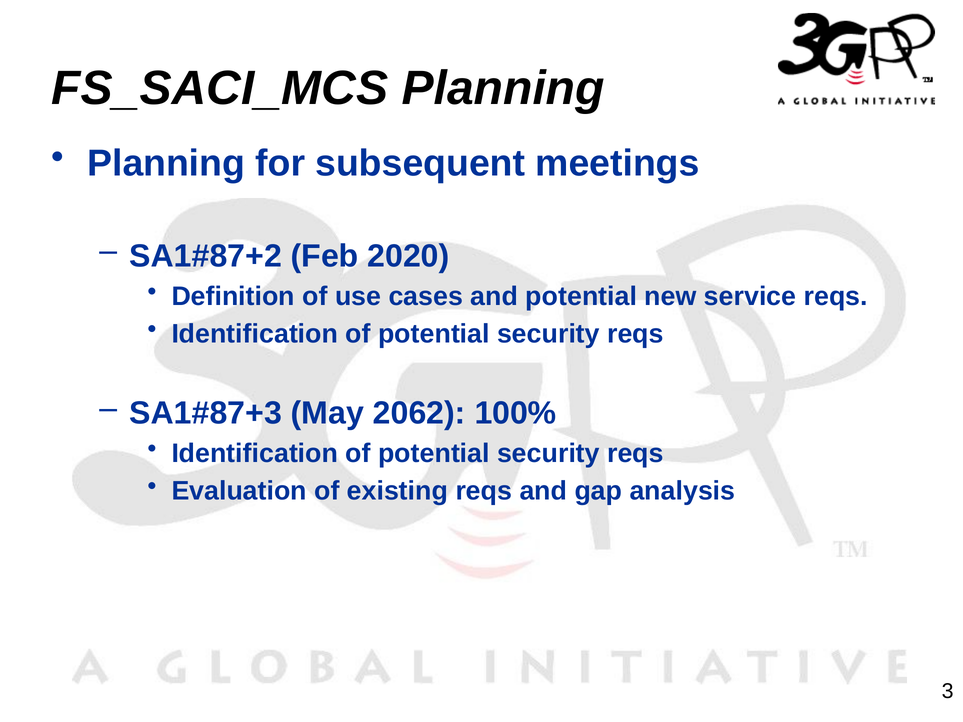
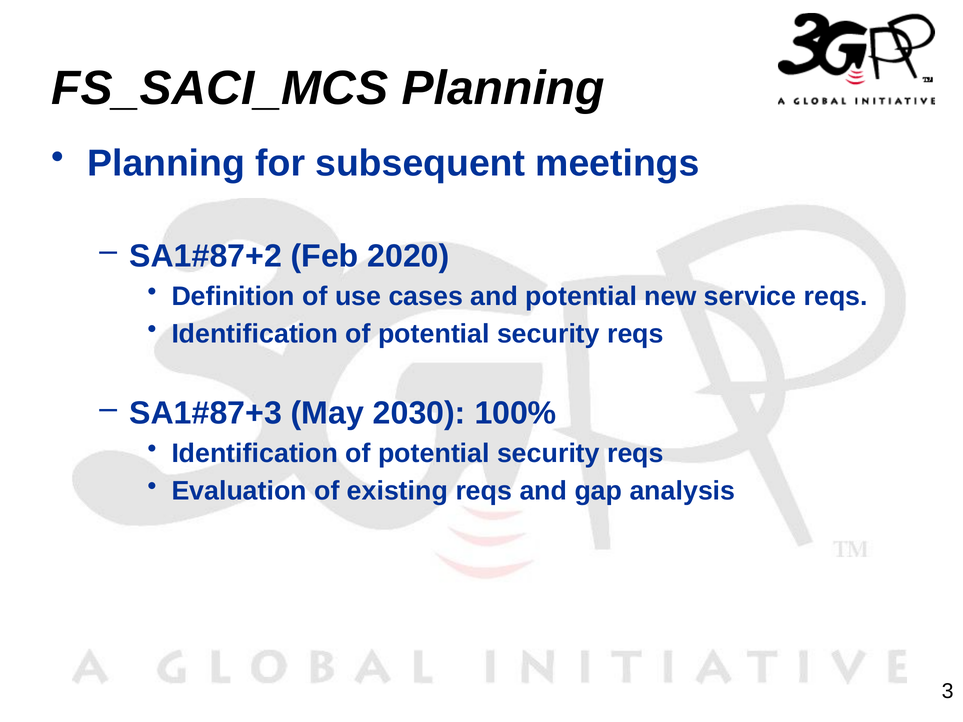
2062: 2062 -> 2030 (419, 413)
